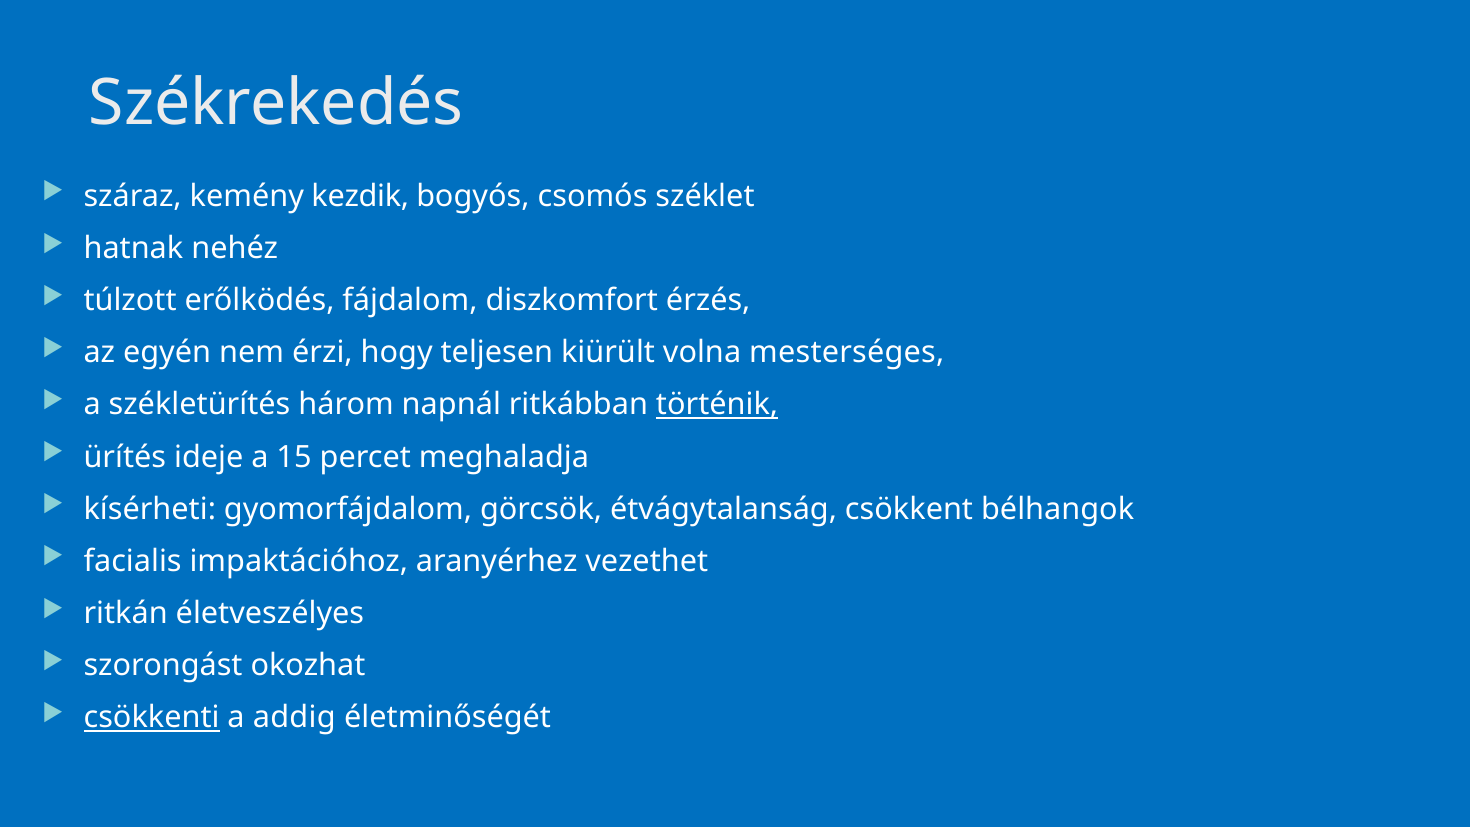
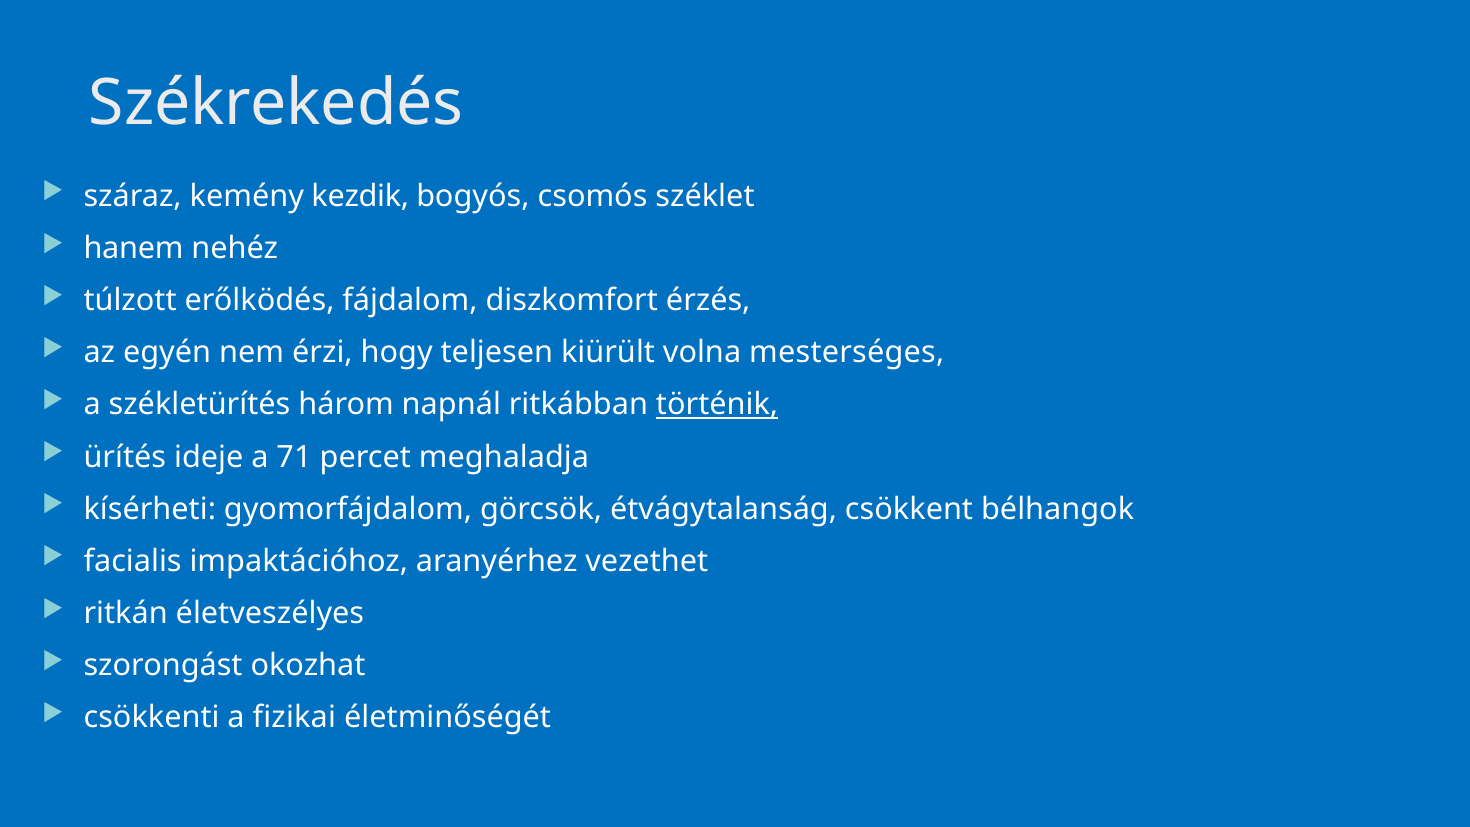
hatnak: hatnak -> hanem (134, 248)
15: 15 -> 71 (294, 457)
csökkenti underline: present -> none (152, 718)
addig: addig -> fizikai (294, 718)
